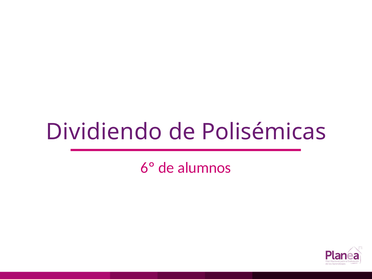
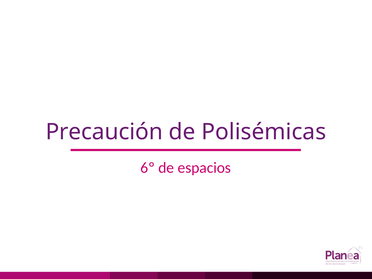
Dividiendo: Dividiendo -> Precaución (104, 132)
alumnos: alumnos -> espacios (204, 168)
